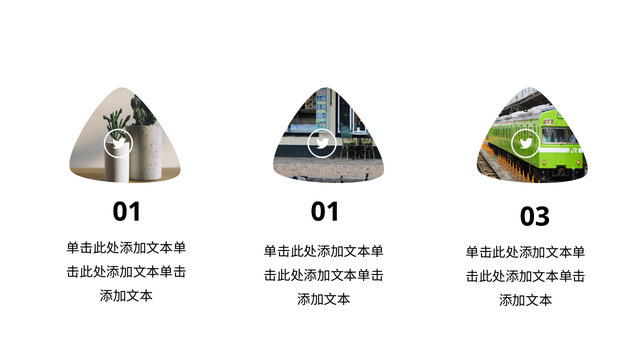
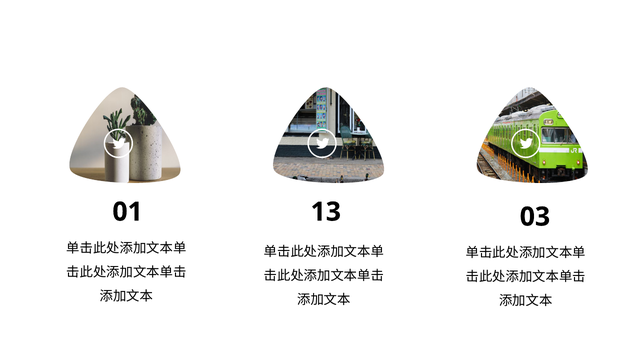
01 01: 01 -> 13 (326, 212)
